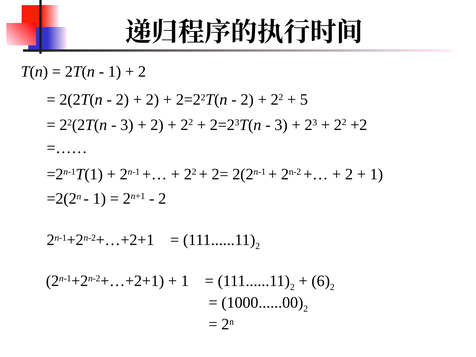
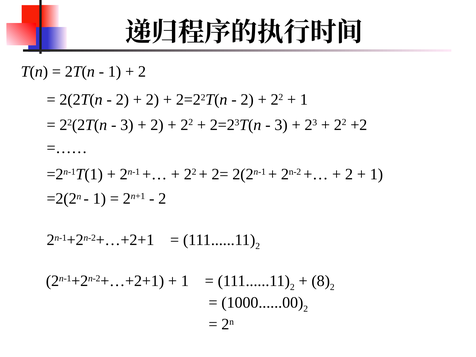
5: 5 -> 1 (304, 100)
6: 6 -> 8 (321, 281)
